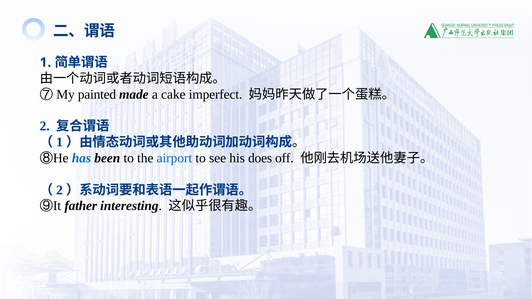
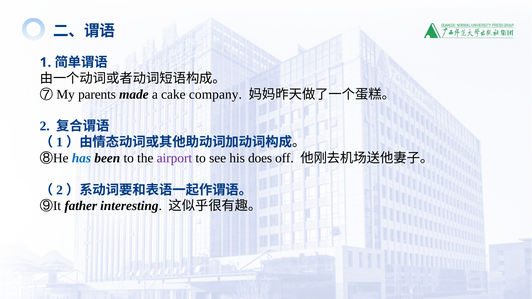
painted: painted -> parents (97, 94)
imperfect: imperfect -> company (215, 94)
airport colour: blue -> purple (174, 158)
